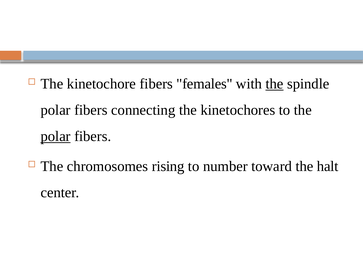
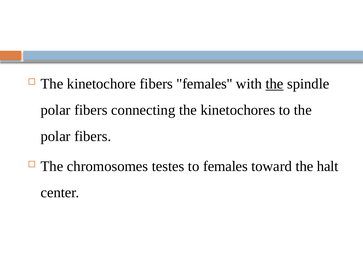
polar underline: present -> none (56, 137)
rising: rising -> testes (168, 166)
to number: number -> females (225, 166)
